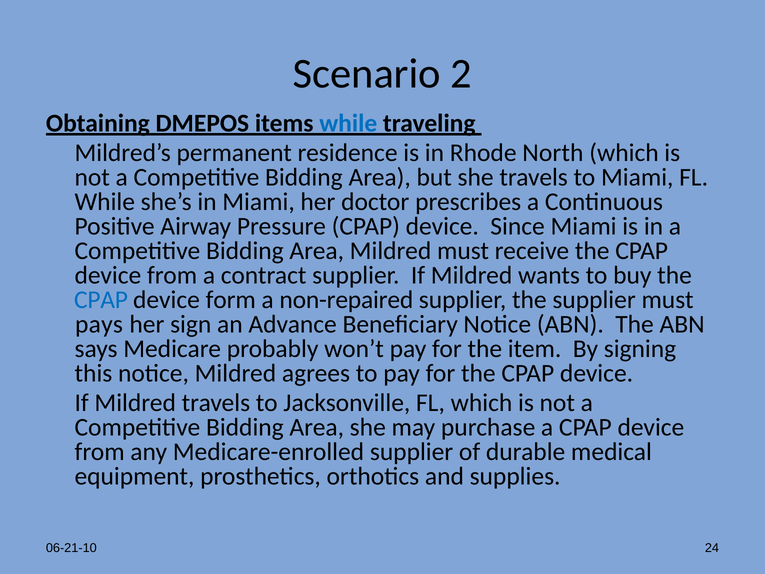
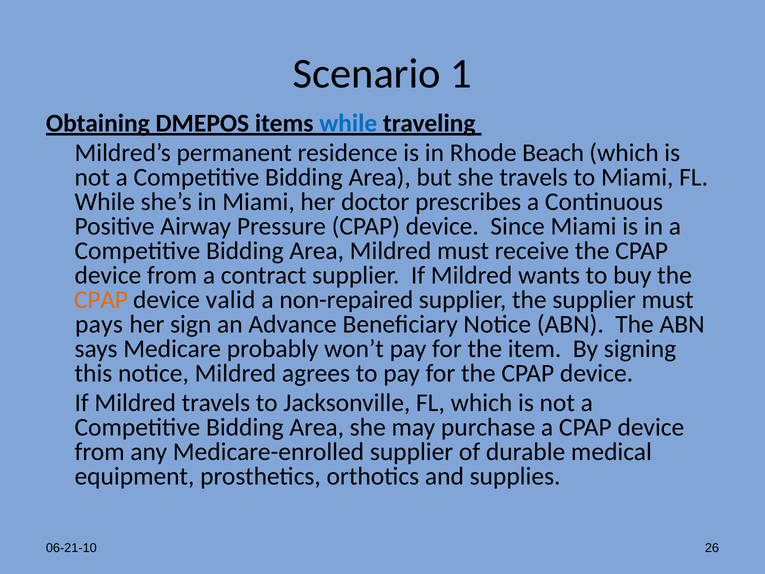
2: 2 -> 1 (461, 74)
North: North -> Beach (553, 153)
CPAP colour: blue -> orange (101, 300)
form: form -> valid (231, 300)
24: 24 -> 26 (712, 548)
